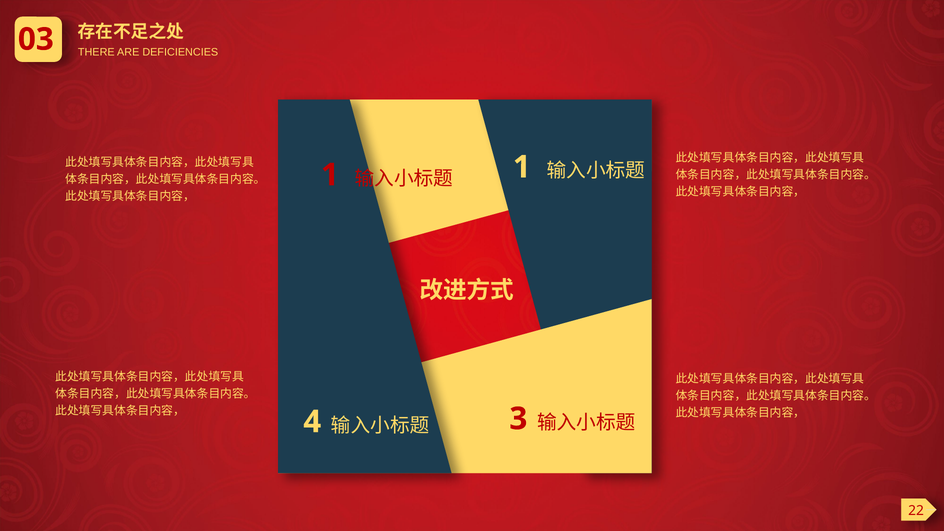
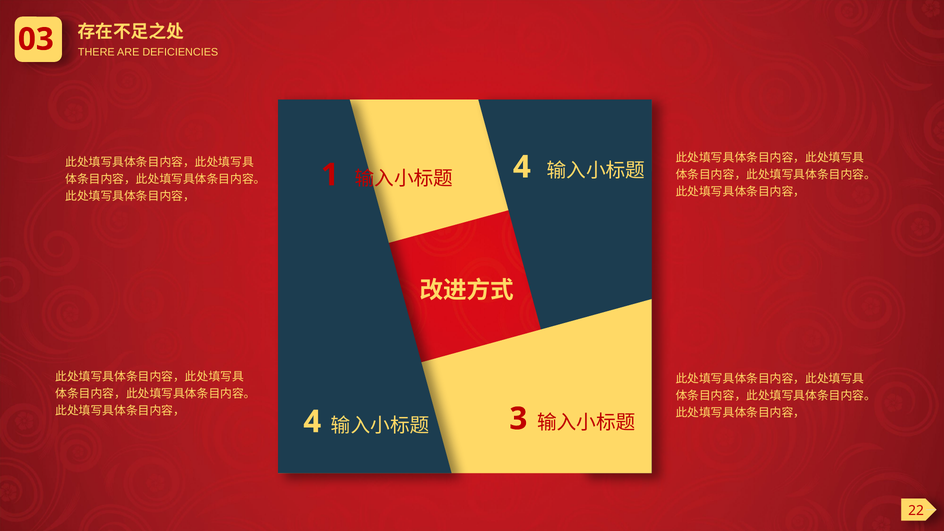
1: 1 -> 4 (522, 167)
